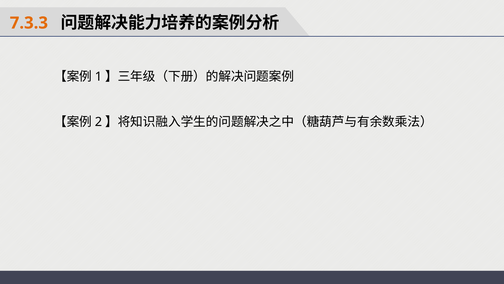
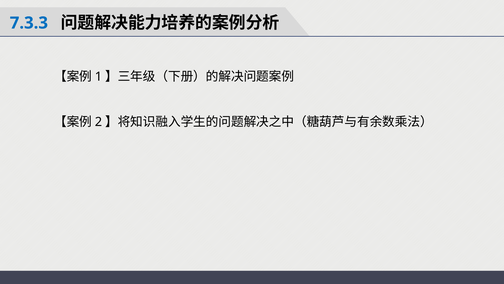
7.3.3 colour: orange -> blue (29, 23)
